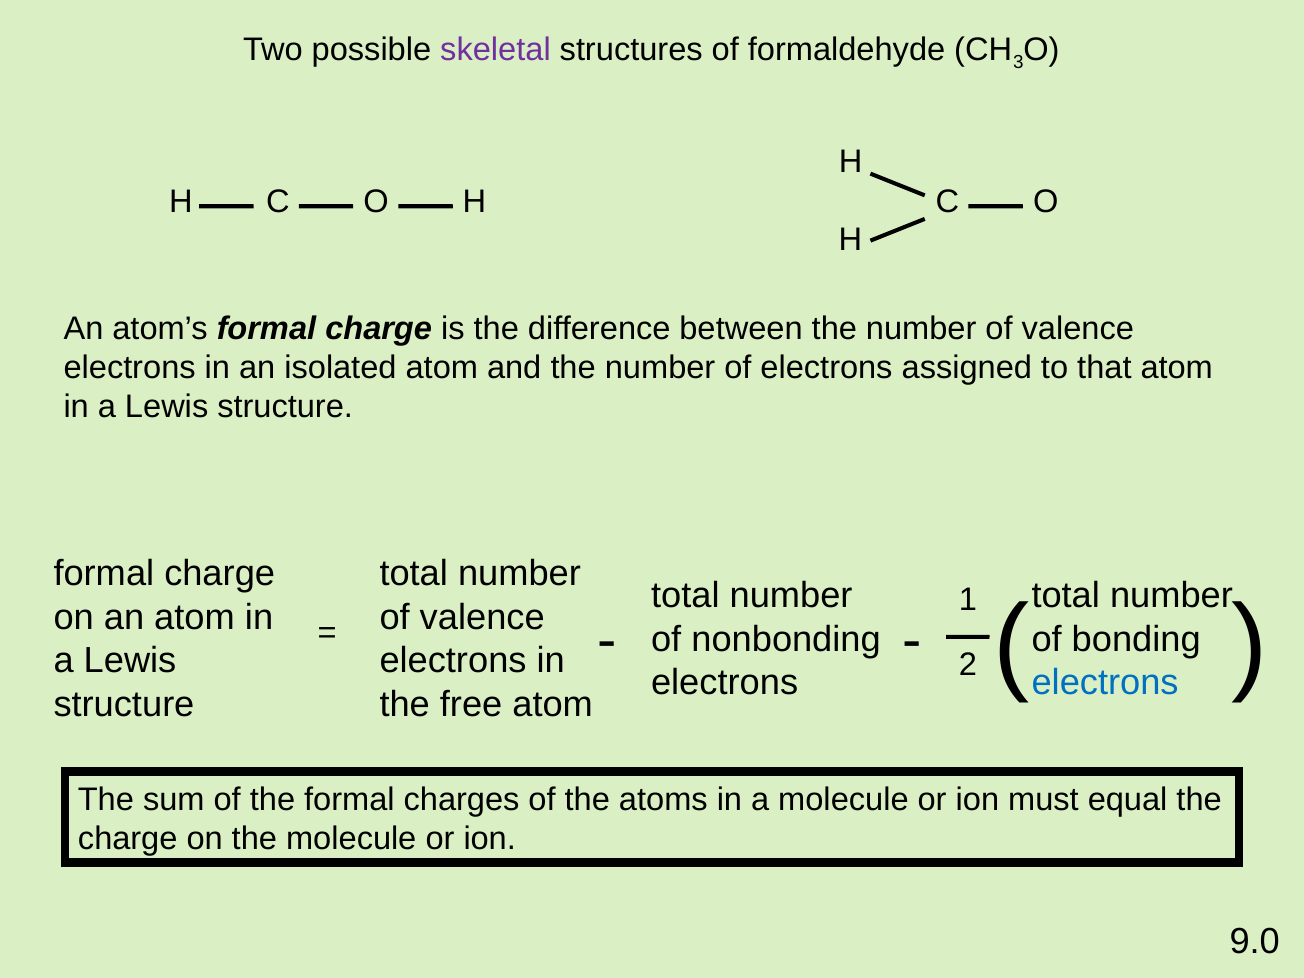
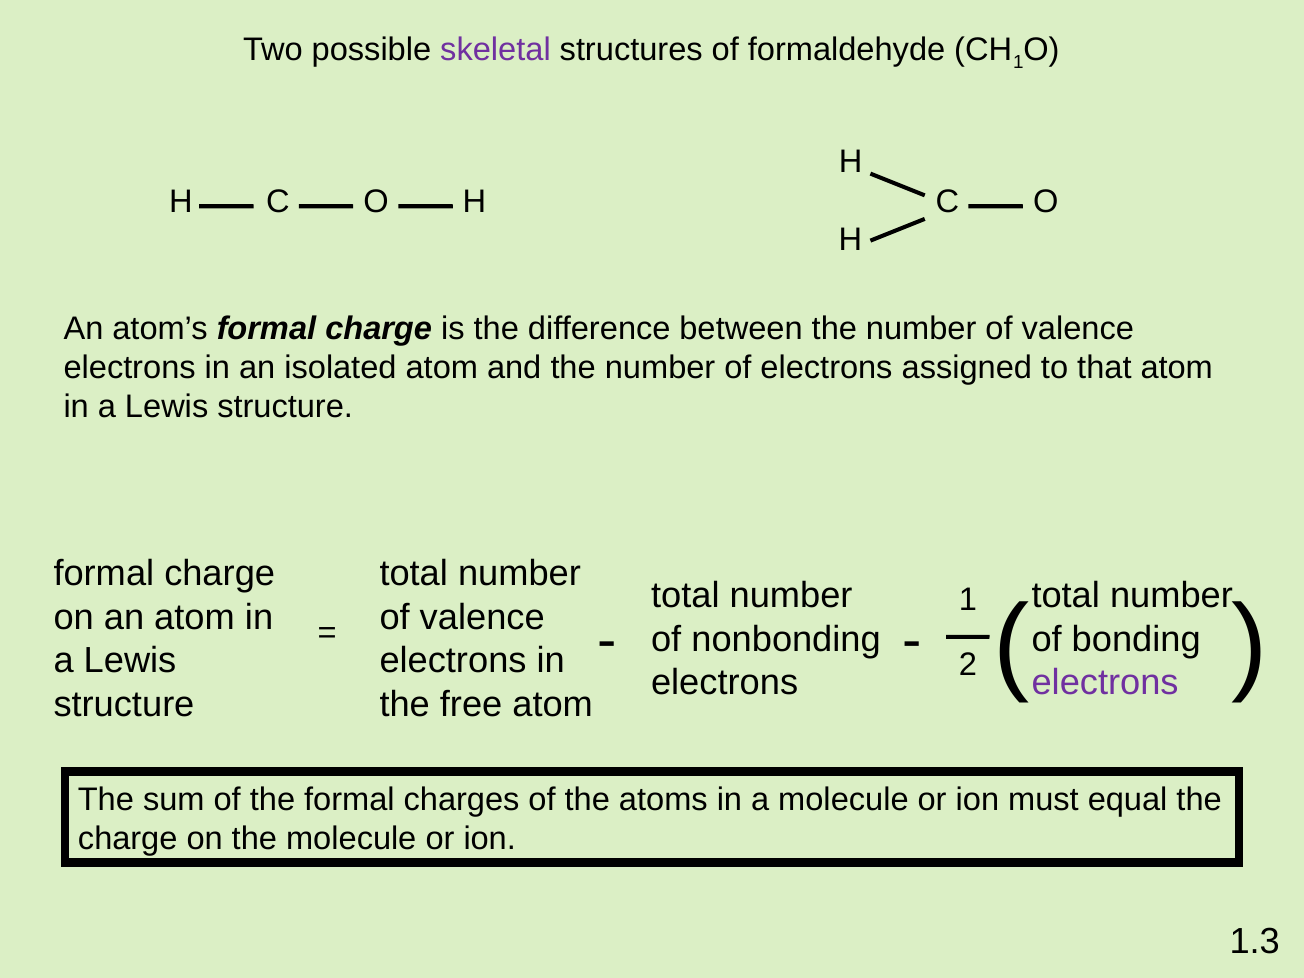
3: 3 -> 1 (1018, 63)
electrons colour: blue -> purple (1105, 683)
9.0: 9.0 -> 1.3 (1255, 941)
